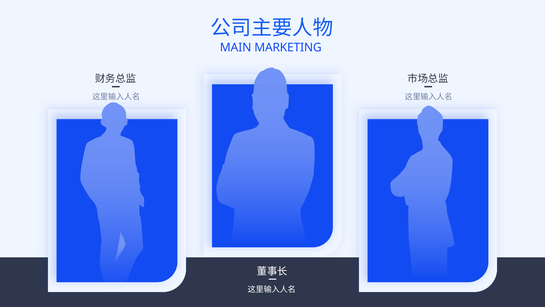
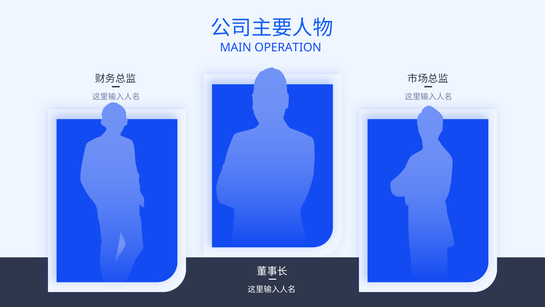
MARKETING: MARKETING -> OPERATION (288, 48)
